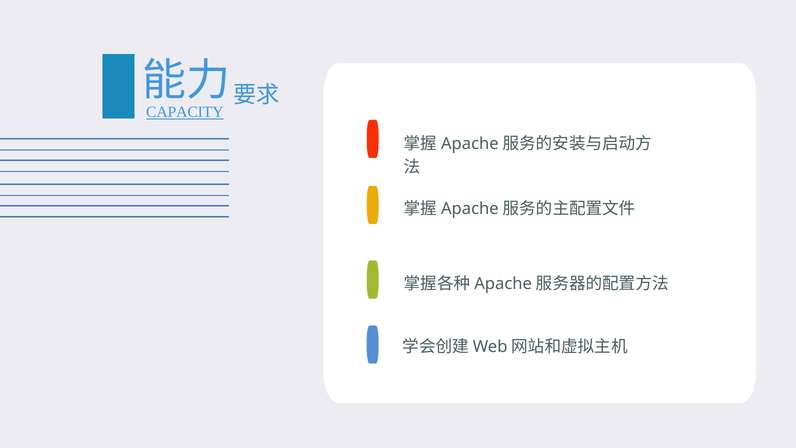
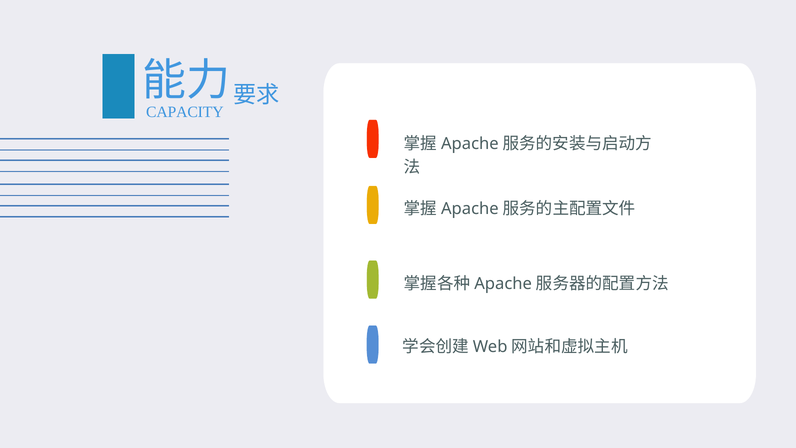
CAPACITY underline: present -> none (185, 112)
